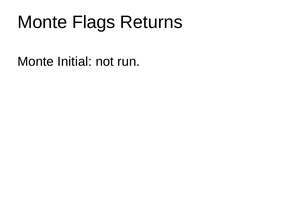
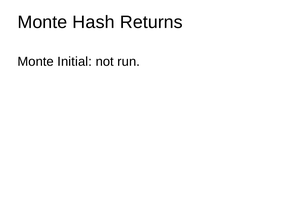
Flags: Flags -> Hash (94, 22)
